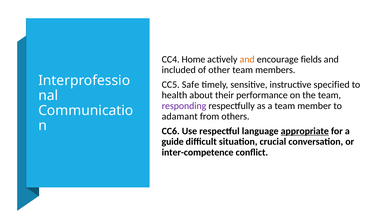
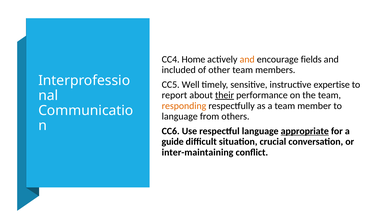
Safe: Safe -> Well (191, 84)
specified: specified -> expertise (332, 84)
health: health -> report (174, 95)
their underline: none -> present (225, 95)
responding colour: purple -> orange (184, 106)
adamant: adamant -> language (180, 116)
inter-competence: inter-competence -> inter-maintaining (198, 152)
